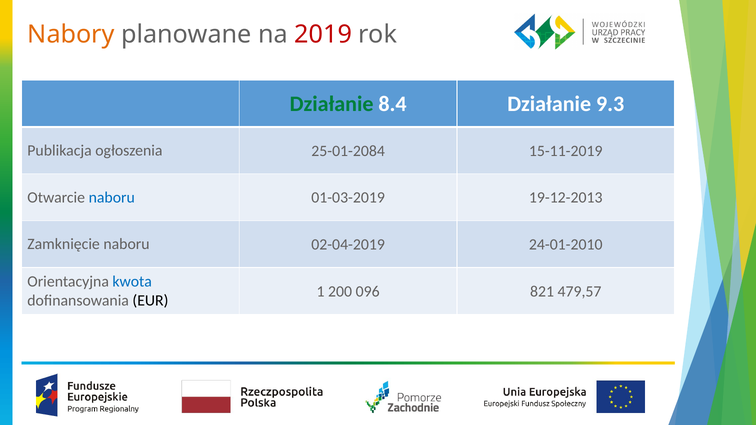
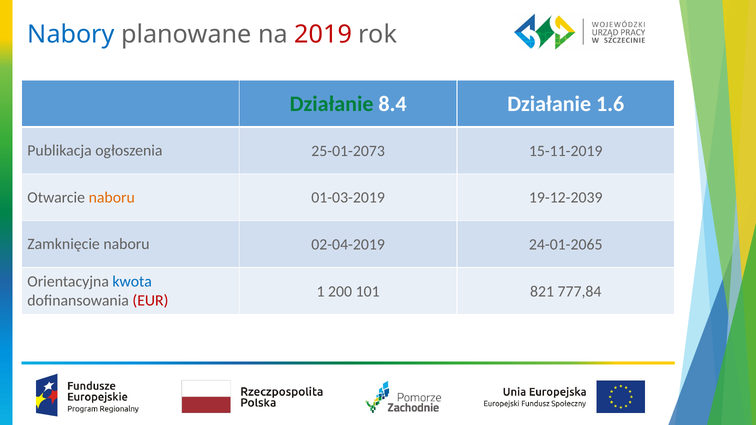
Nabory colour: orange -> blue (71, 35)
9.3: 9.3 -> 1.6 (610, 104)
25-01-2084: 25-01-2084 -> 25-01-2073 (348, 151)
naboru colour: blue -> orange (112, 198)
19-12-2013: 19-12-2013 -> 19-12-2039 (566, 198)
24-01-2010: 24-01-2010 -> 24-01-2065 (566, 245)
096: 096 -> 101 (368, 292)
479,57: 479,57 -> 777,84 (579, 292)
EUR colour: black -> red (150, 301)
